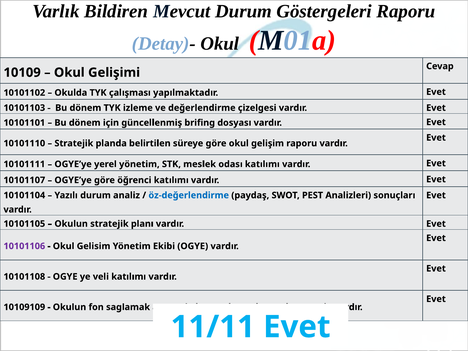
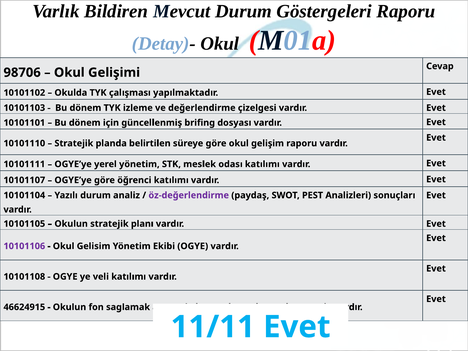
10109: 10109 -> 98706 (22, 73)
öz-değerlendirme colour: blue -> purple (189, 195)
10109109: 10109109 -> 46624915 (24, 307)
